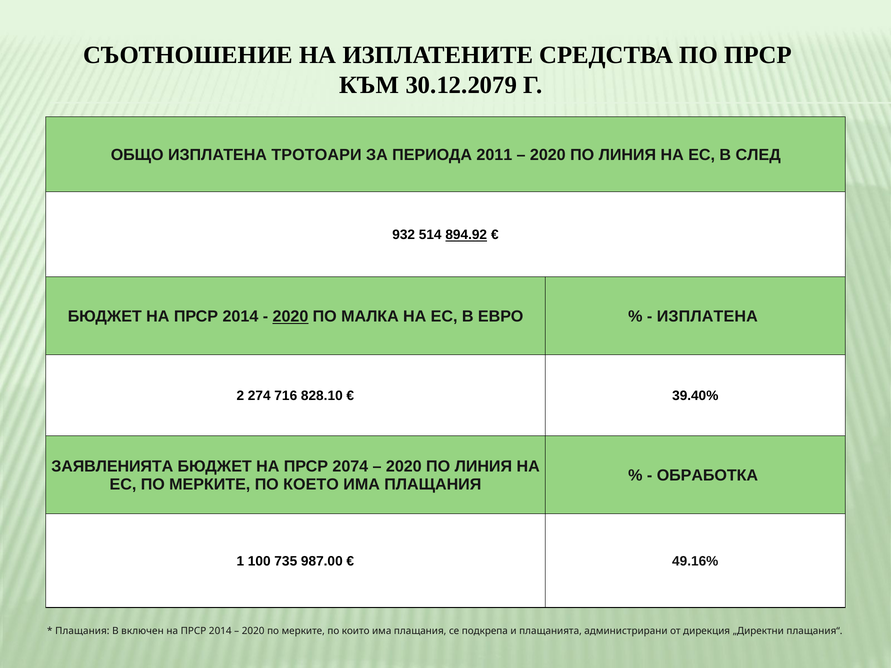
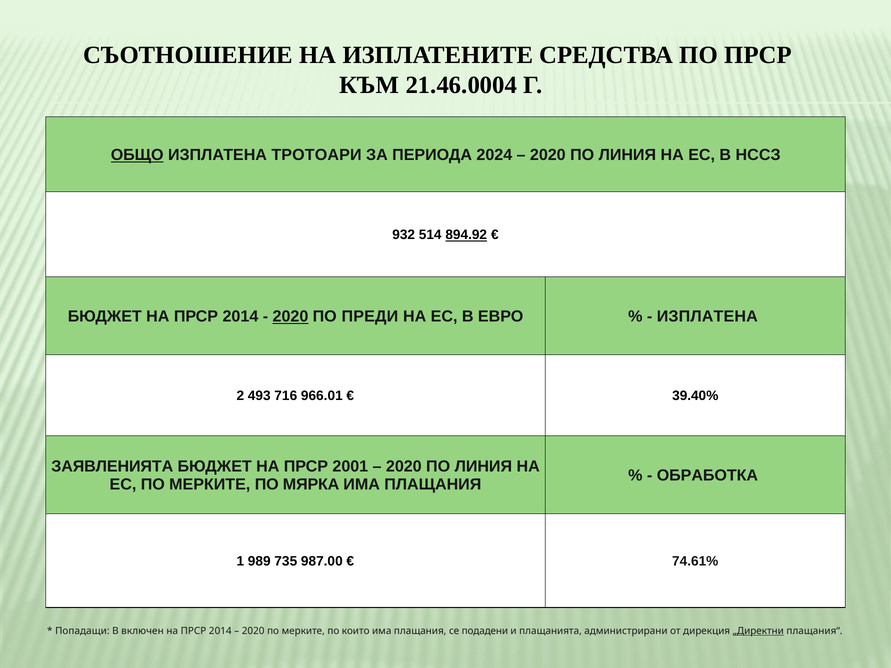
30.12.2079: 30.12.2079 -> 21.46.0004 (461, 85)
ОБЩО underline: none -> present (137, 155)
2011: 2011 -> 2024 (494, 155)
СЛЕД: СЛЕД -> НССЗ (758, 155)
МАЛКА: МАЛКА -> ПРЕДИ (370, 316)
274: 274 -> 493 (259, 396)
828.10: 828.10 -> 966.01 (322, 396)
2074: 2074 -> 2001 (350, 467)
КОЕТО: КОЕТО -> МЯРКА (311, 485)
100: 100 -> 989 (259, 562)
49.16%: 49.16% -> 74.61% (695, 562)
Плащания: Плащания -> Попадащи (82, 631)
подкрепа: подкрепа -> подадени (485, 631)
„Директни underline: none -> present (758, 631)
